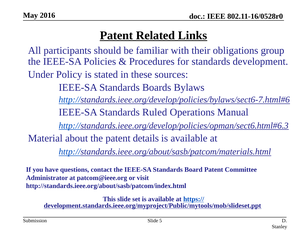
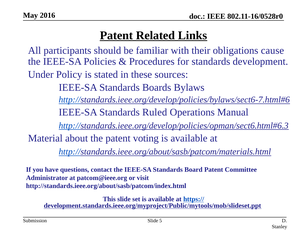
group: group -> cause (272, 50)
details: details -> voting (146, 138)
